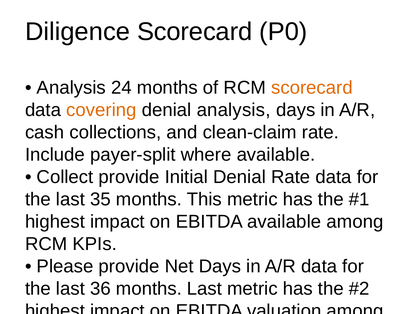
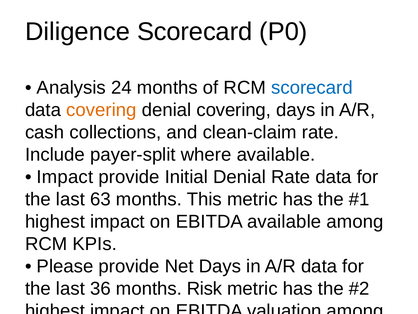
scorecard colour: orange -> blue (312, 88)
denial analysis: analysis -> covering (234, 110)
Collect: Collect -> Impact (65, 177)
35: 35 -> 63 (100, 199)
months Last: Last -> Risk (204, 288)
